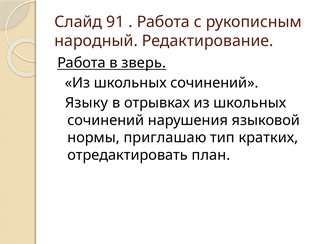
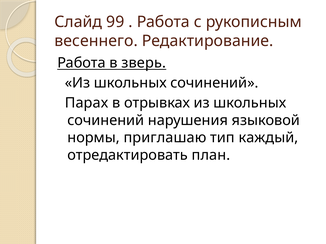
91: 91 -> 99 (115, 22)
народный: народный -> весеннего (96, 41)
Языку: Языку -> Парах (87, 103)
кратких: кратких -> каждый (268, 138)
